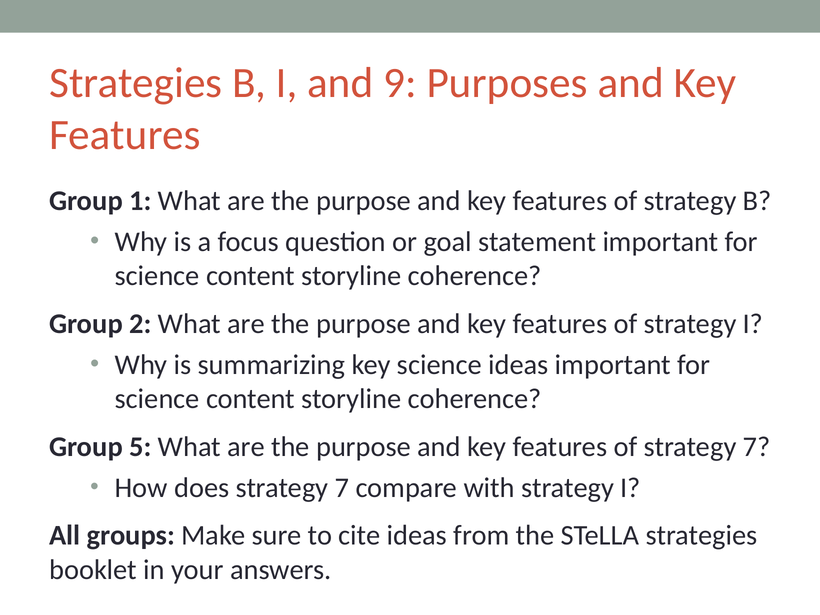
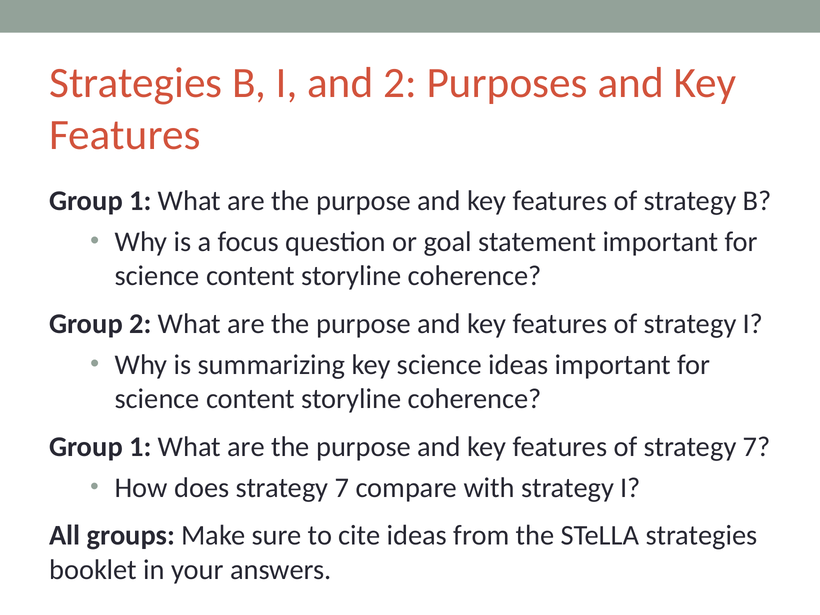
and 9: 9 -> 2 (400, 83)
5: 5 -> 1 (140, 447)
